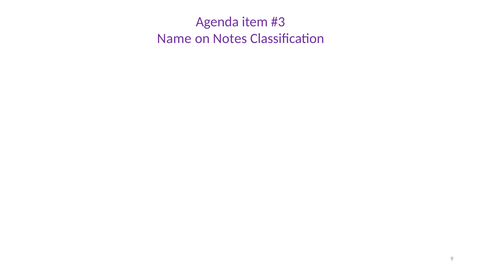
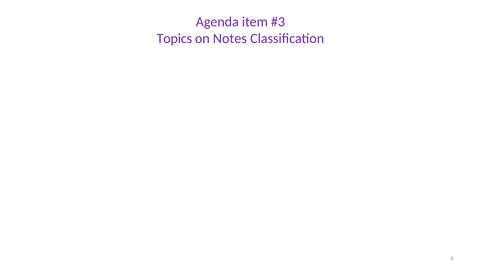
Name: Name -> Topics (174, 39)
